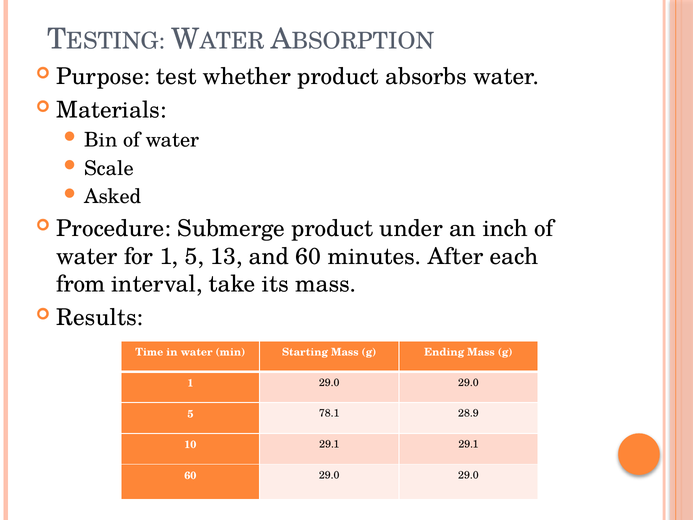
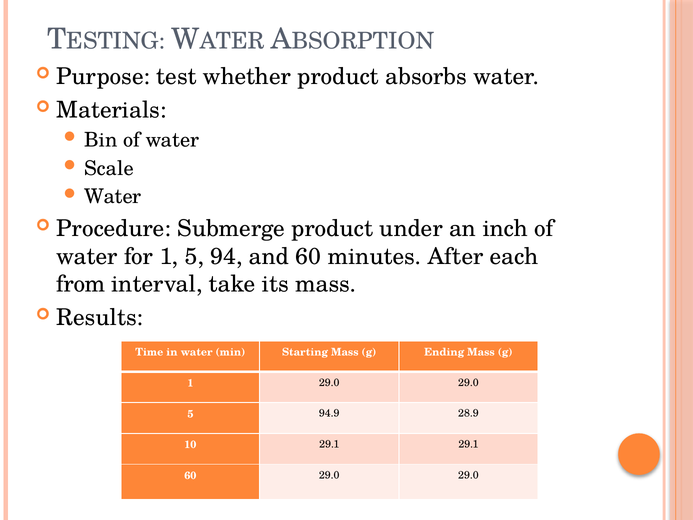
Asked: Asked -> Water (113, 197)
13: 13 -> 94 (226, 256)
78.1: 78.1 -> 94.9 (329, 413)
